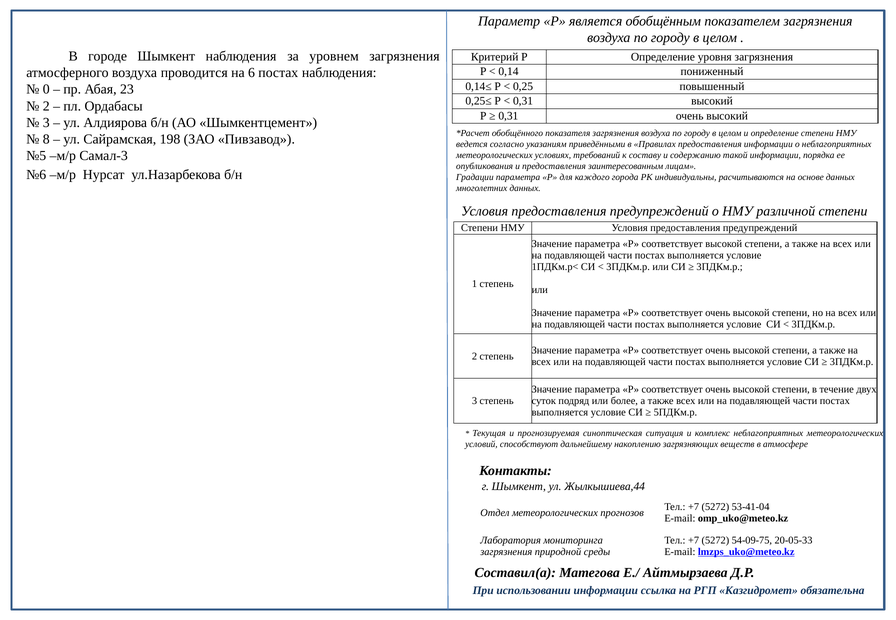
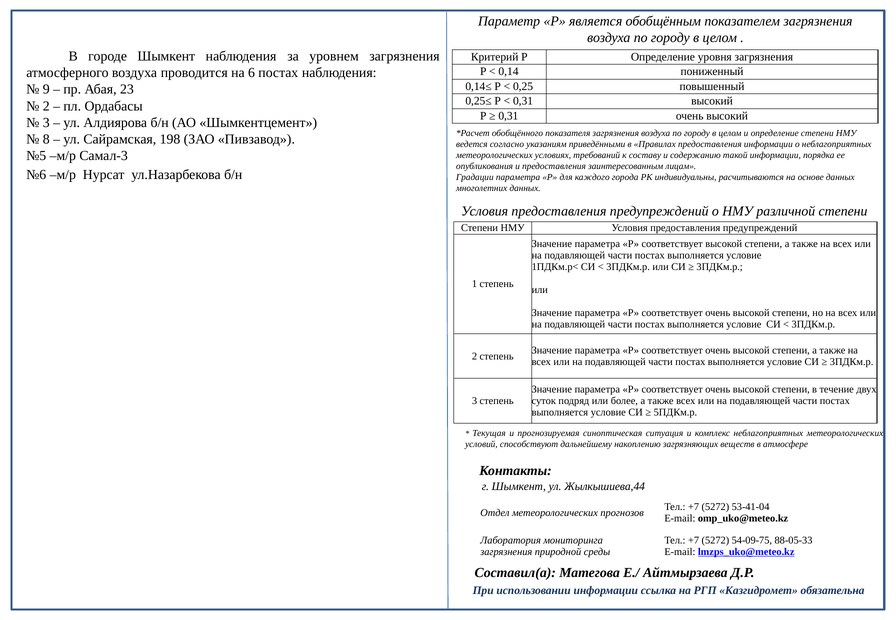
0: 0 -> 9 (46, 89)
20-05-33: 20-05-33 -> 88-05-33 (794, 540)
